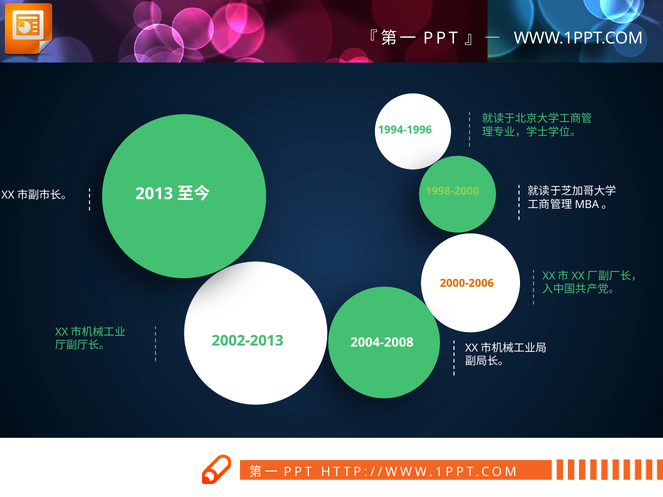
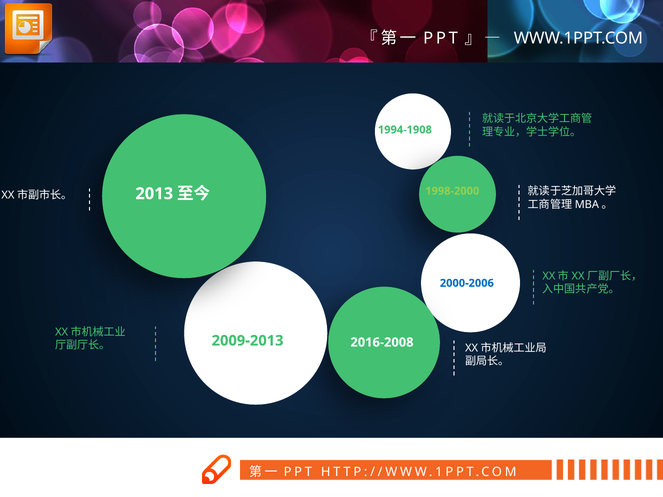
1994-1996: 1994-1996 -> 1994-1908 (405, 130)
2000-2006 colour: orange -> blue (467, 283)
2004-2008: 2004-2008 -> 2016-2008 (382, 343)
2002-2013: 2002-2013 -> 2009-2013 (248, 341)
